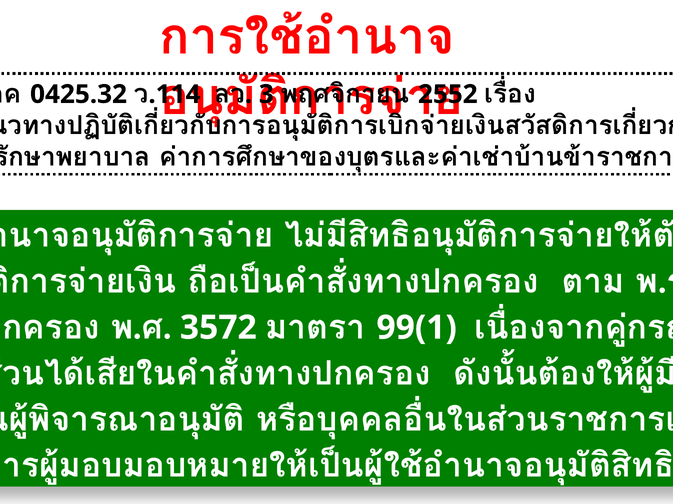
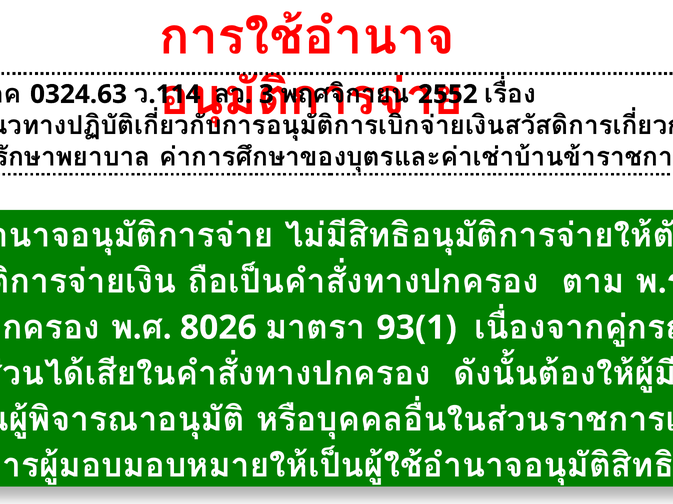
0425.32: 0425.32 -> 0324.63 (79, 94)
3572: 3572 -> 8026 (218, 328)
99(1: 99(1 -> 93(1 (417, 328)
